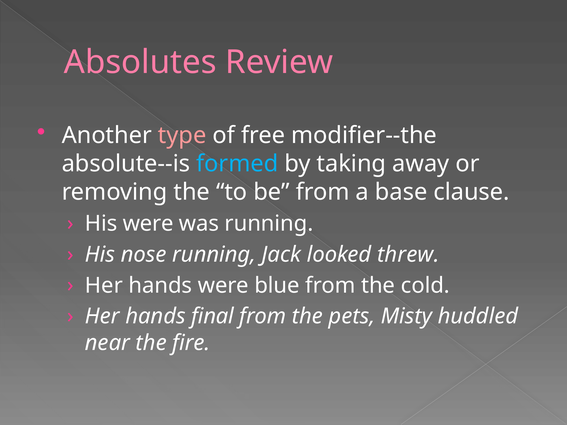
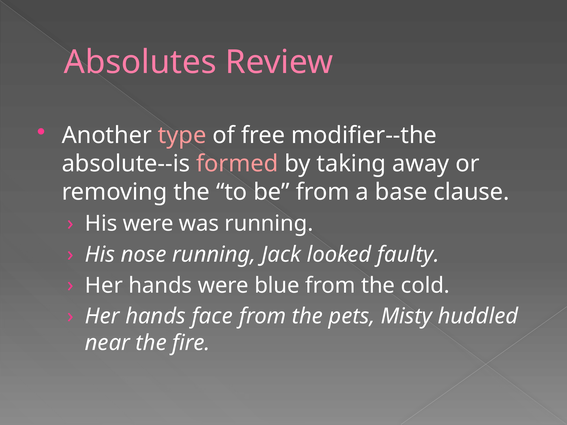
formed colour: light blue -> pink (237, 164)
threw: threw -> faulty (408, 255)
final: final -> face (212, 316)
